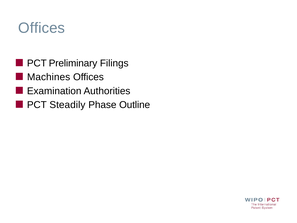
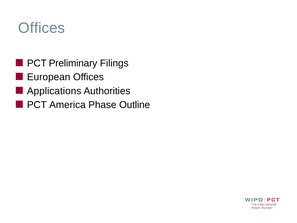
Machines: Machines -> European (49, 77)
Examination: Examination -> Applications (54, 91)
Steadily: Steadily -> America (67, 105)
